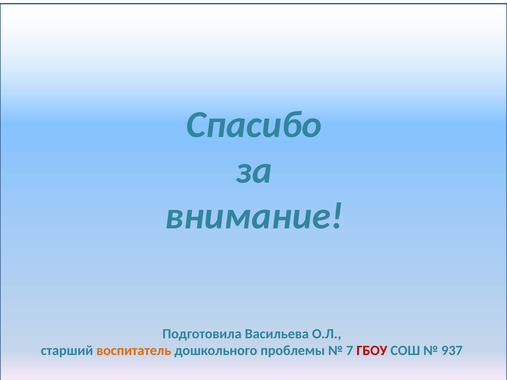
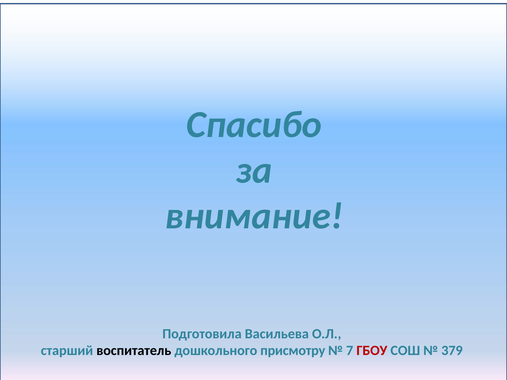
воспитатель colour: orange -> black (134, 351)
проблемы: проблемы -> присмотру (293, 351)
937: 937 -> 379 (452, 351)
